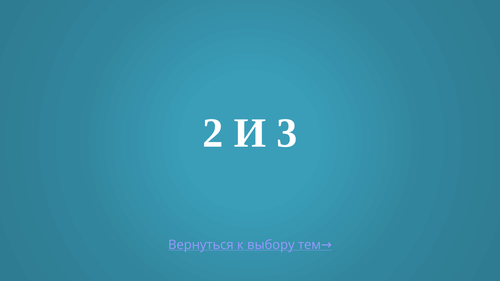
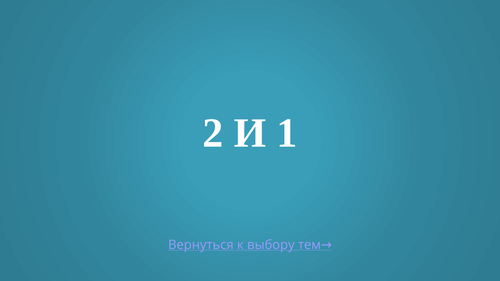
3: 3 -> 1 (287, 133)
